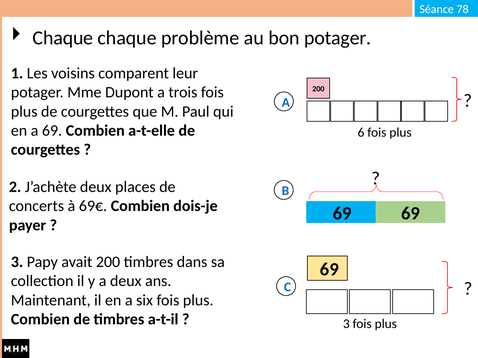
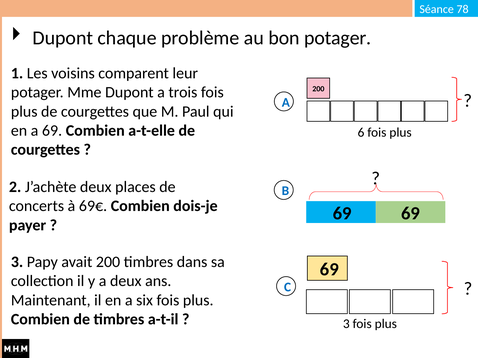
Chaque: Chaque -> Dupont (63, 38)
